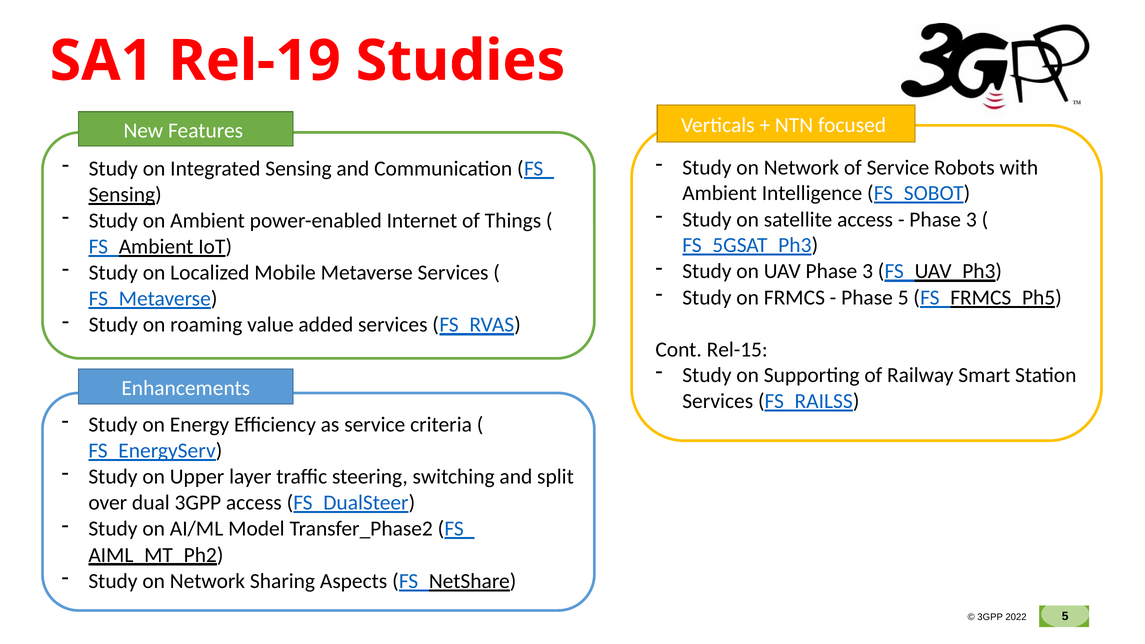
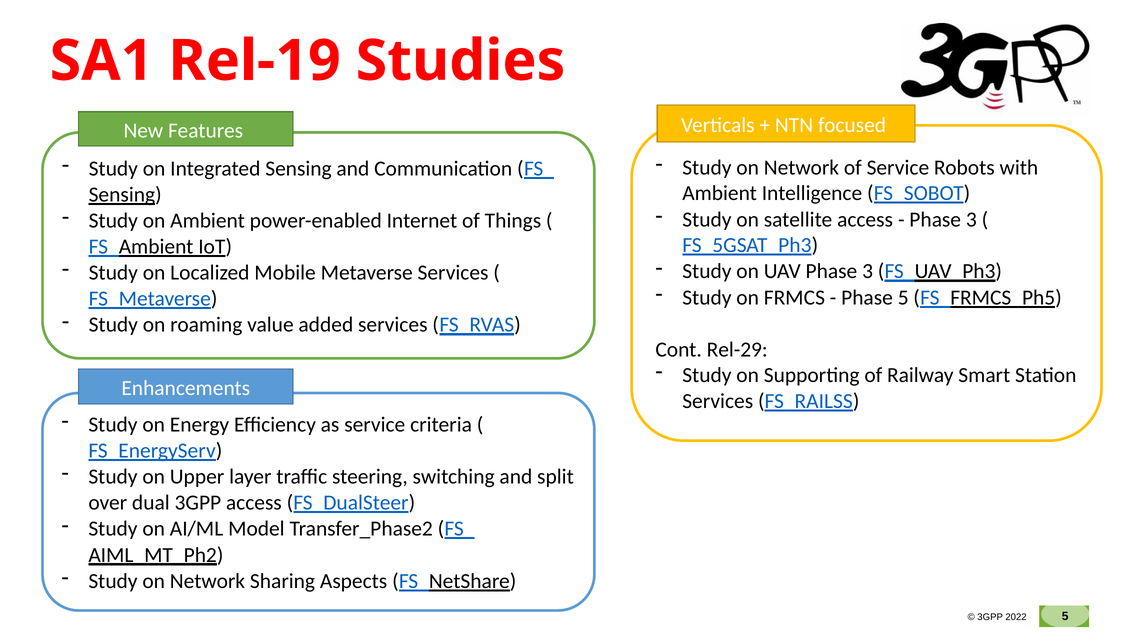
Rel-15: Rel-15 -> Rel-29 (737, 350)
